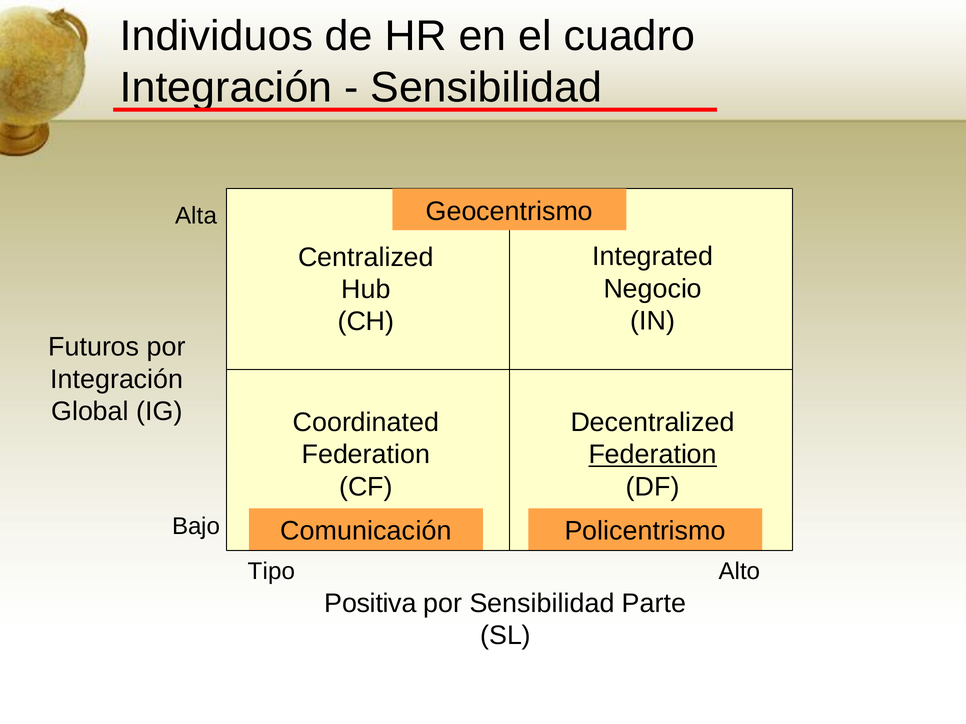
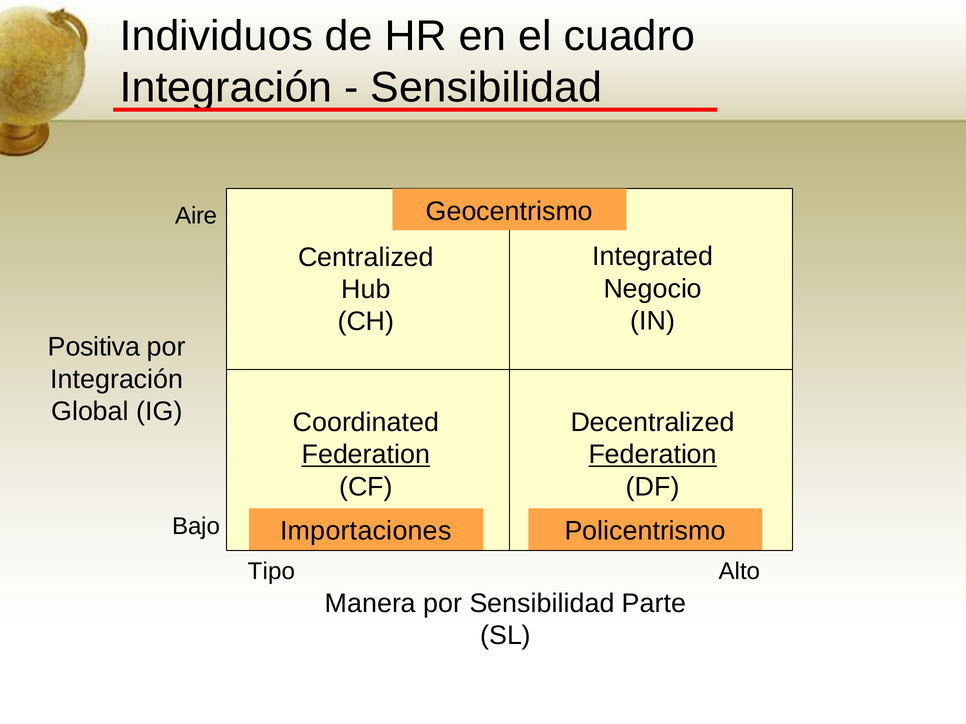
Alta: Alta -> Aire (196, 216)
Futuros: Futuros -> Positiva (94, 347)
Federation underline: none -> present (366, 455)
Comunicación: Comunicación -> Importaciones (366, 531)
Positiva: Positiva -> Manera (370, 604)
